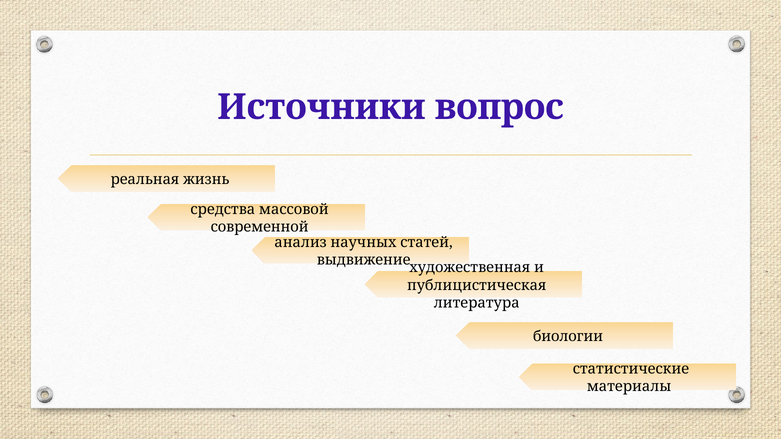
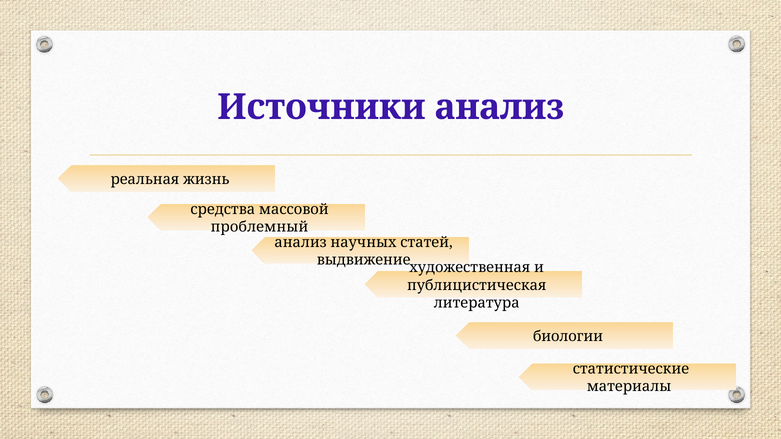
Источники вопрос: вопрос -> анализ (499, 107)
современной: современной -> проблемный (260, 227)
